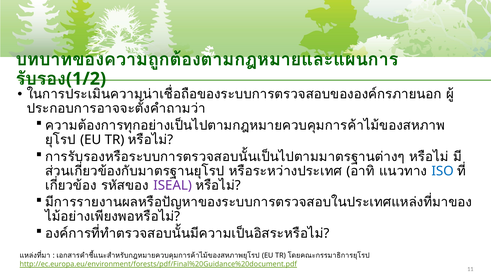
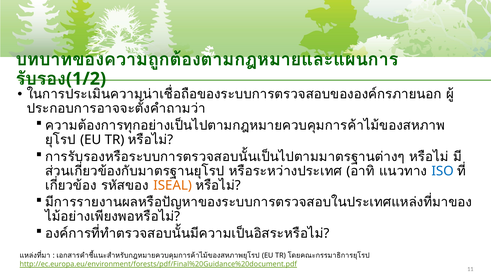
ISEAL colour: purple -> orange (173, 185)
